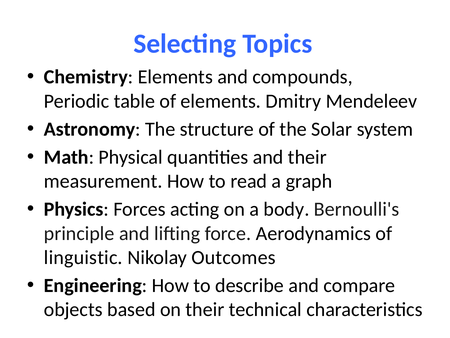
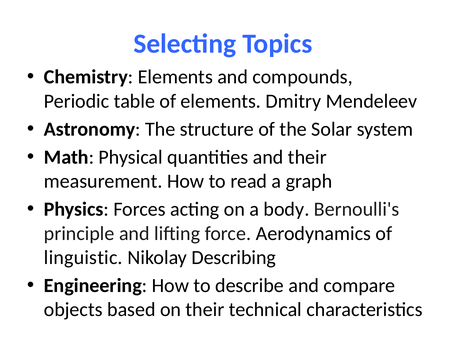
Outcomes: Outcomes -> Describing (234, 257)
